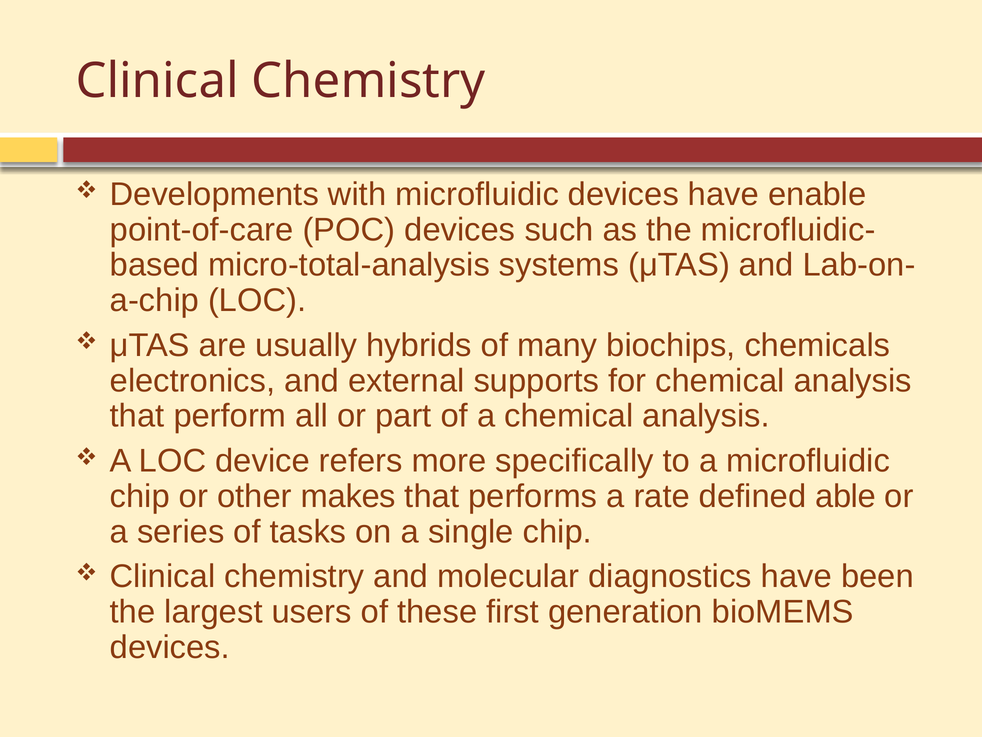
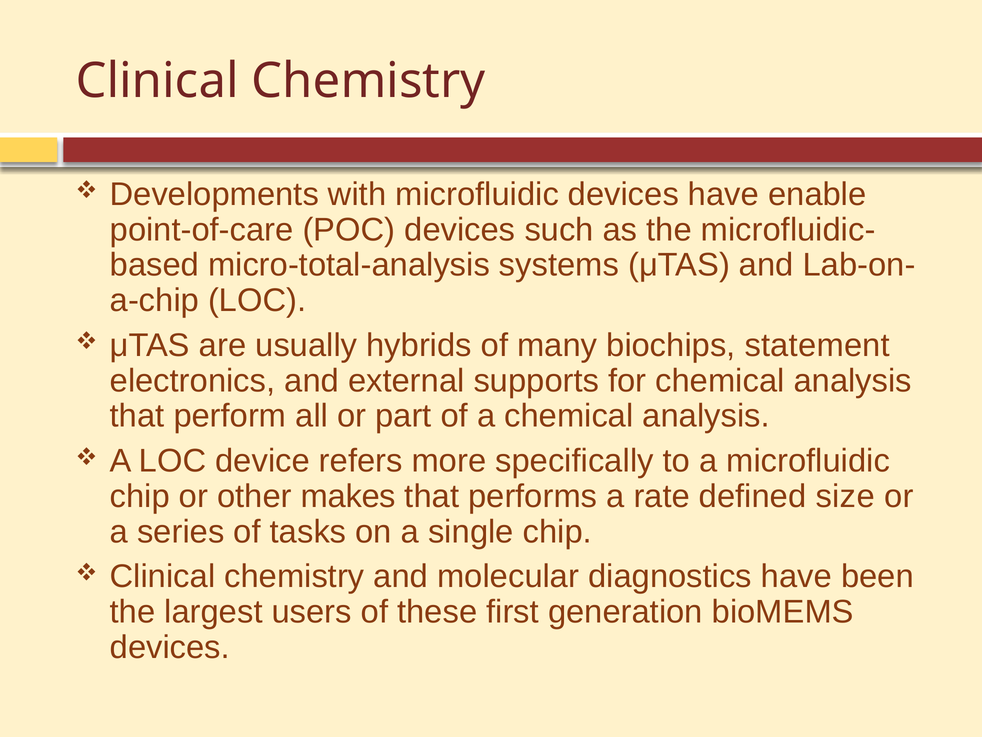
chemicals: chemicals -> statement (817, 345)
able: able -> size (845, 496)
